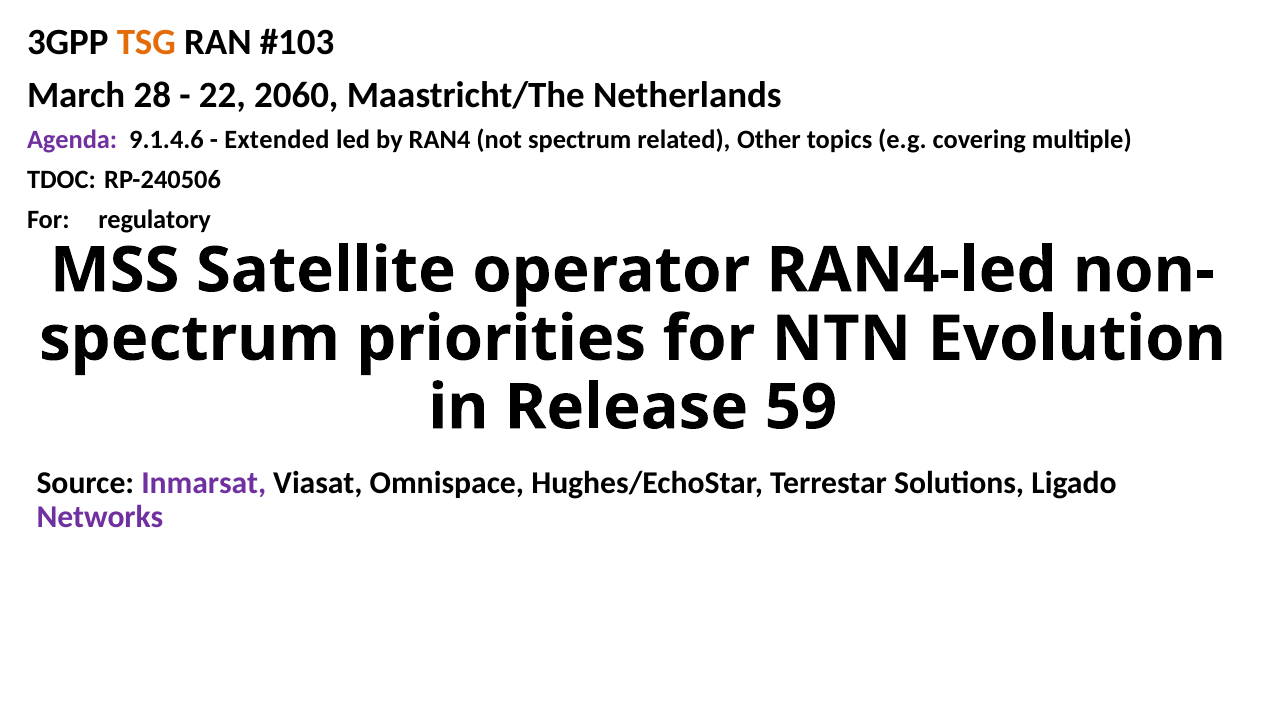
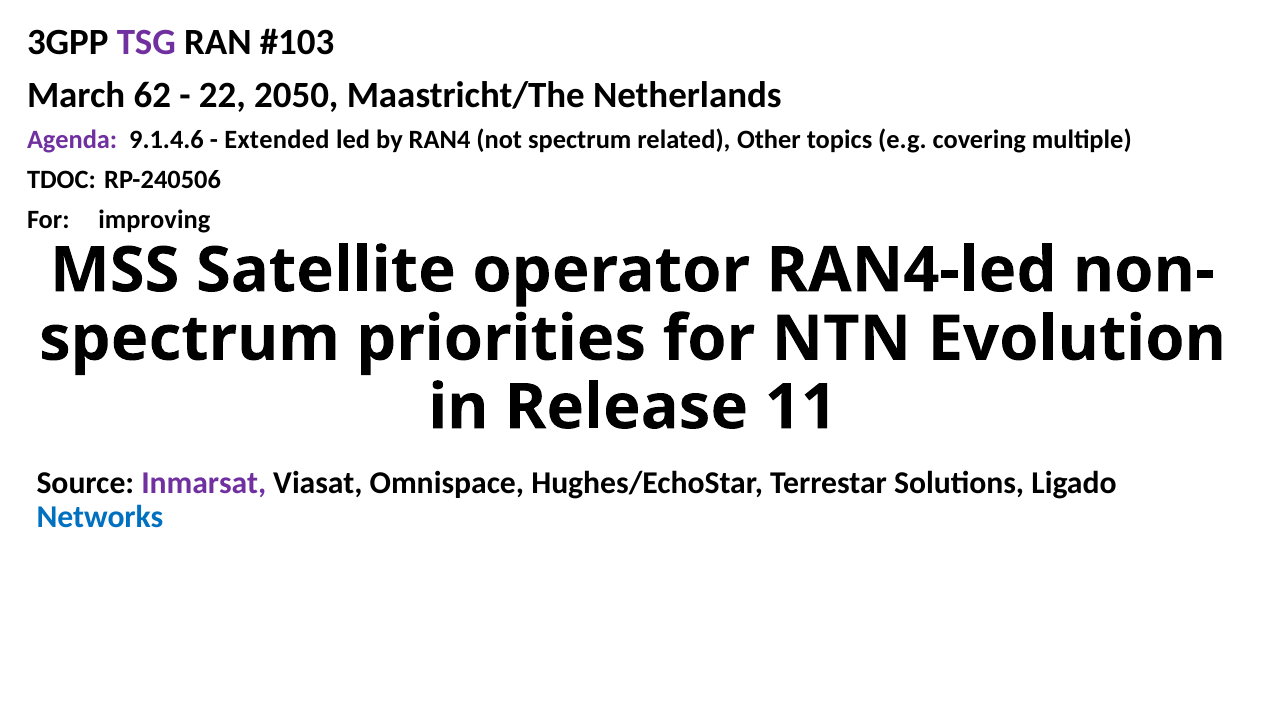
TSG colour: orange -> purple (146, 43)
28: 28 -> 62 (152, 95)
2060: 2060 -> 2050 (296, 95)
regulatory: regulatory -> improving (154, 219)
59: 59 -> 11 (801, 407)
Networks colour: purple -> blue (100, 517)
